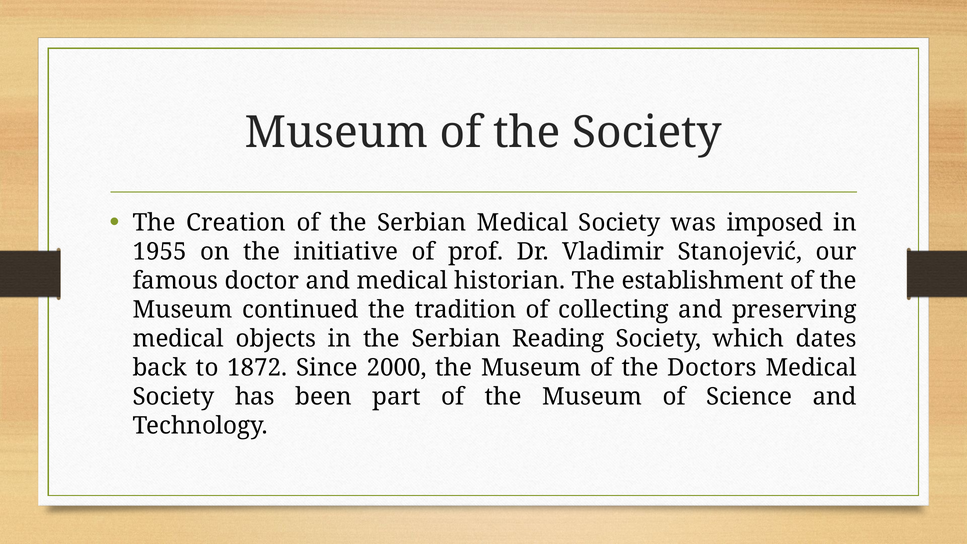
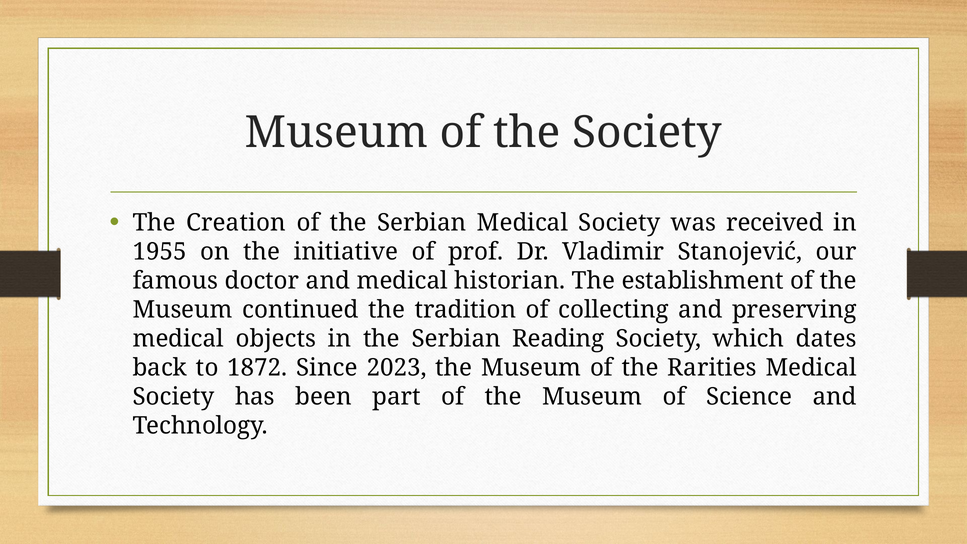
imposed: imposed -> received (775, 223)
2000: 2000 -> 2023 (397, 368)
Doctors: Doctors -> Rarities (712, 368)
